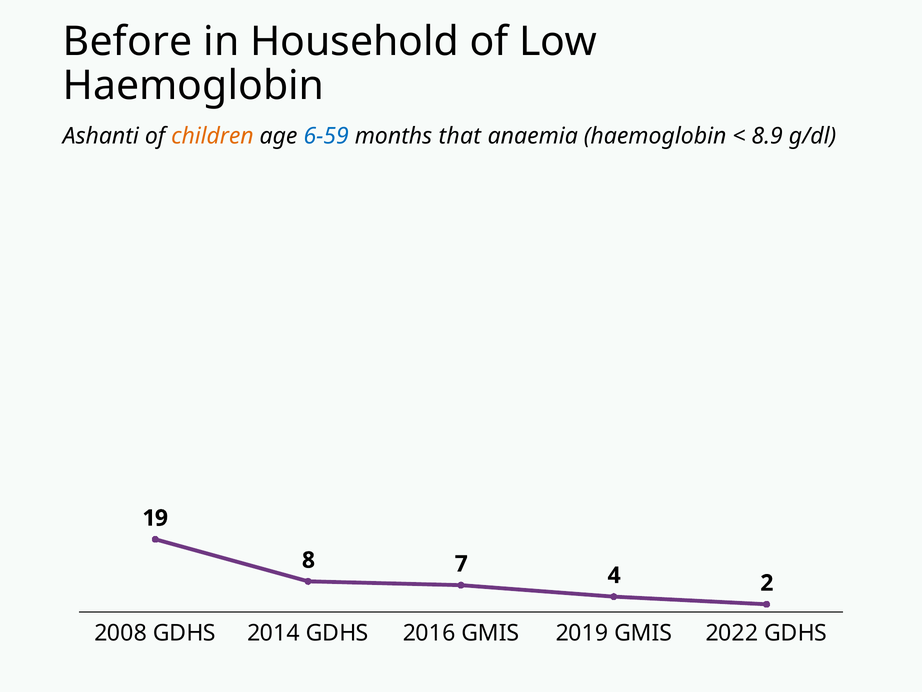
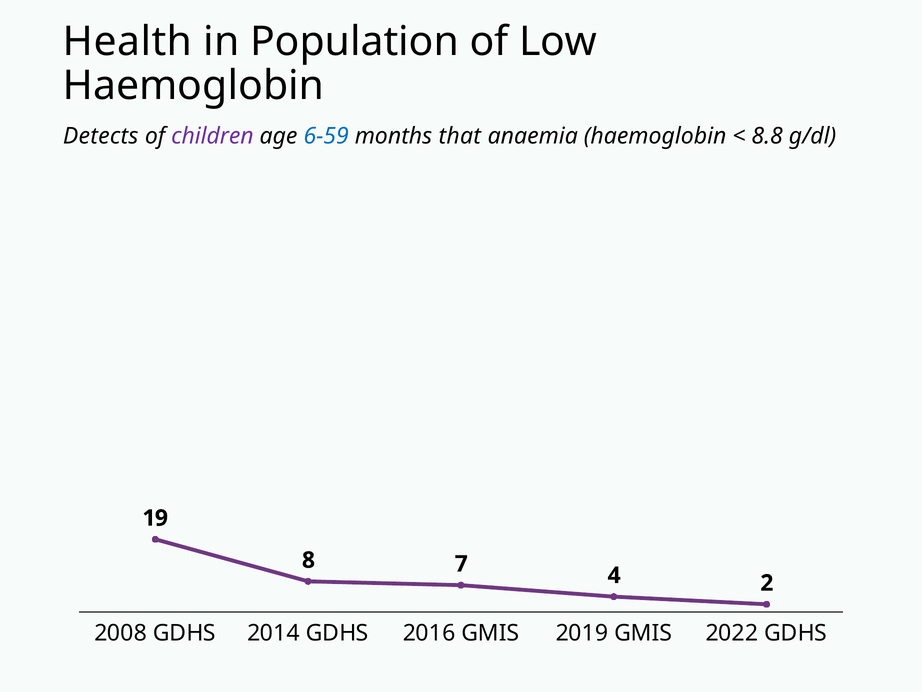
Before: Before -> Health (128, 42)
Household: Household -> Population (354, 42)
Ashanti: Ashanti -> Detects (101, 136)
children colour: orange -> purple (212, 136)
8.9: 8.9 -> 8.8 (767, 136)
